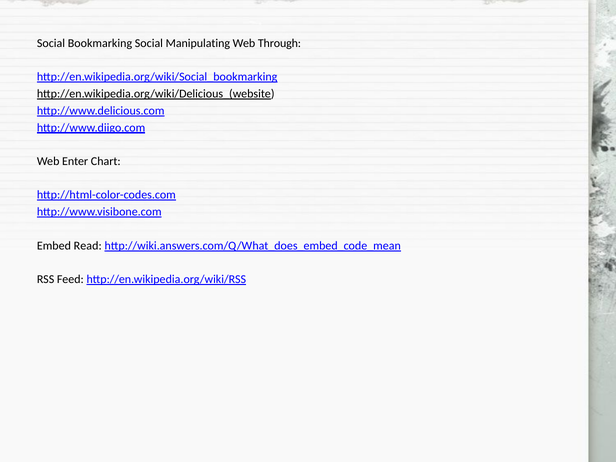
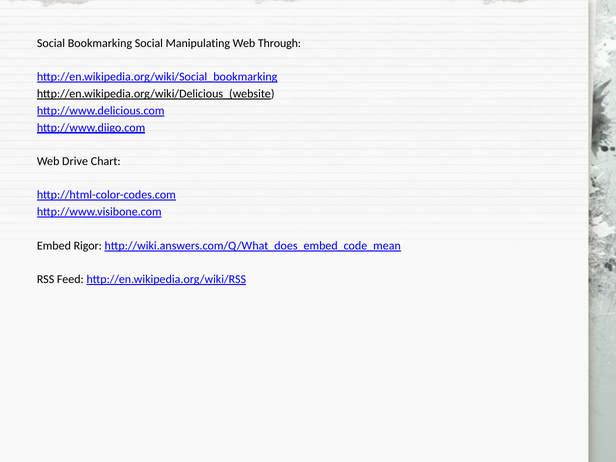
Enter: Enter -> Drive (75, 161)
Read: Read -> Rigor (88, 246)
